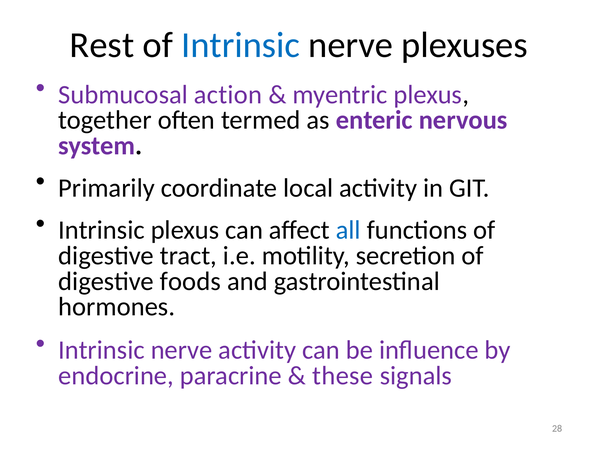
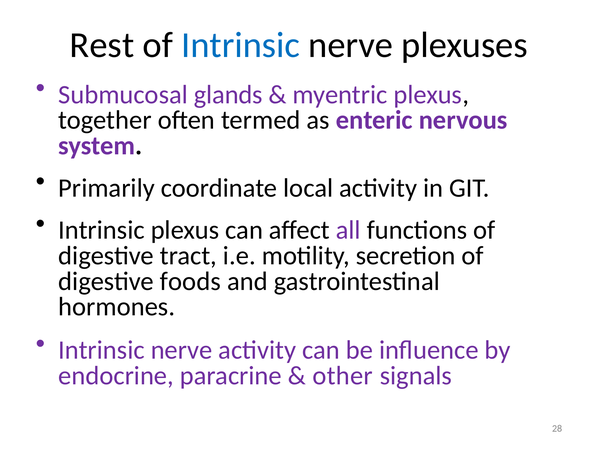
action: action -> glands (228, 94)
all colour: blue -> purple (348, 230)
these: these -> other (343, 375)
